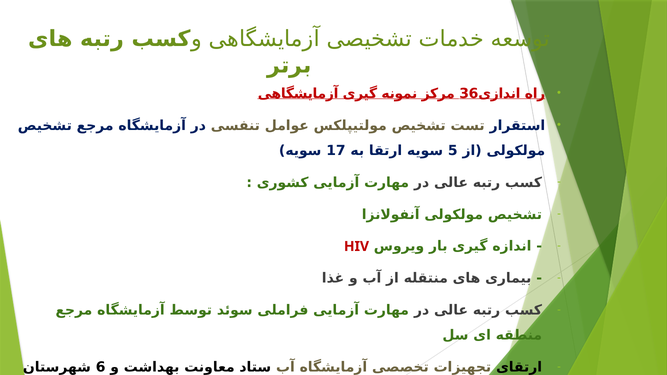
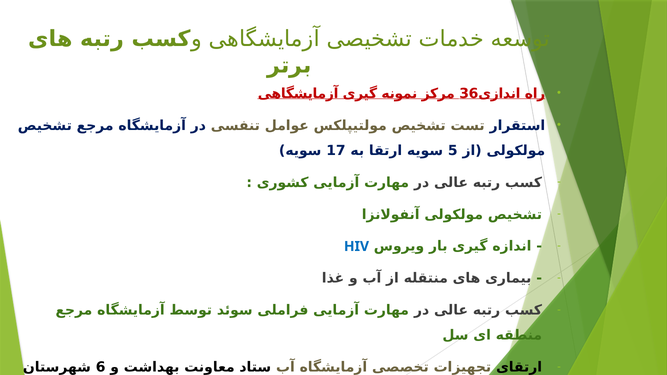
HIV colour: red -> blue (356, 246)
